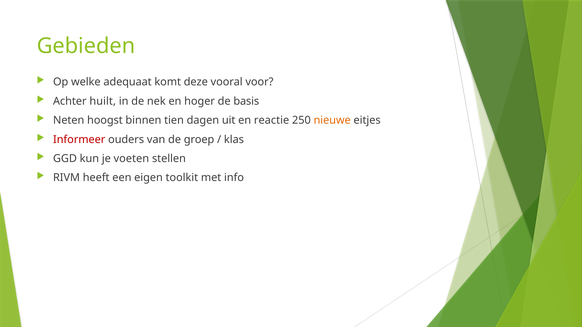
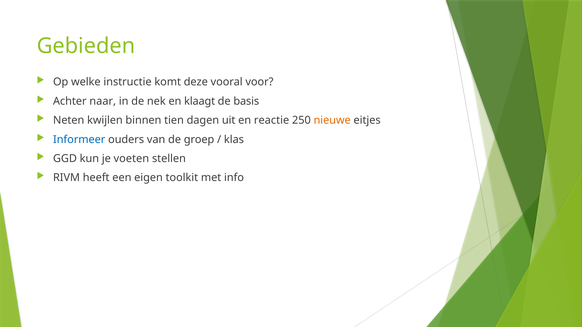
adequaat: adequaat -> instructie (128, 82)
huilt: huilt -> naar (103, 101)
hoger: hoger -> klaagt (200, 101)
hoogst: hoogst -> kwijlen (105, 120)
Informeer colour: red -> blue (79, 140)
